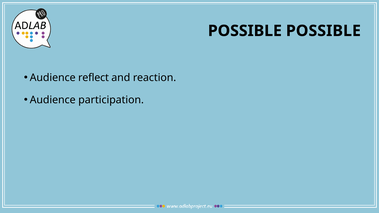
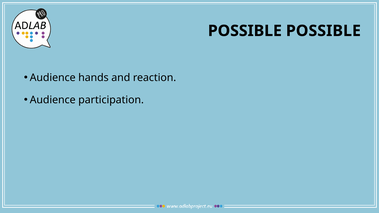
reflect: reflect -> hands (93, 78)
